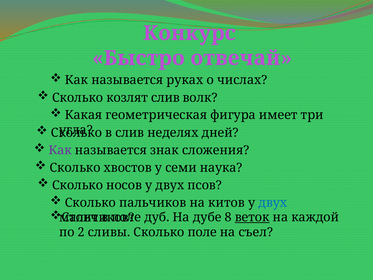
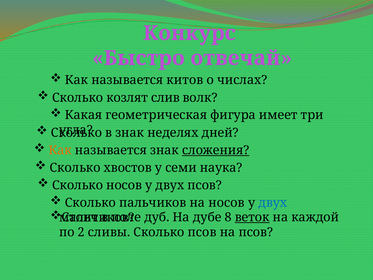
руках: руках -> китов (185, 80)
в слив: слив -> знак (130, 133)
Как colour: purple -> orange (60, 150)
сложения underline: none -> present (216, 150)
на китов: китов -> носов (226, 202)
Сколько поле: поле -> псов (202, 232)
на съел: съел -> псов (256, 232)
